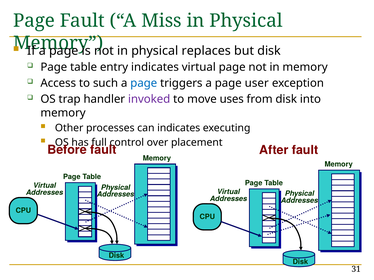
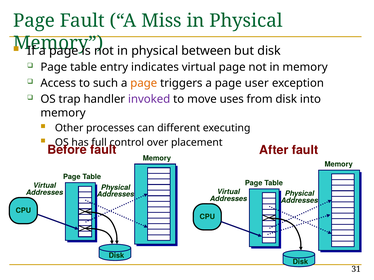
replaces: replaces -> between (206, 51)
page colour: blue -> orange (144, 83)
can indicates: indicates -> different (179, 128)
